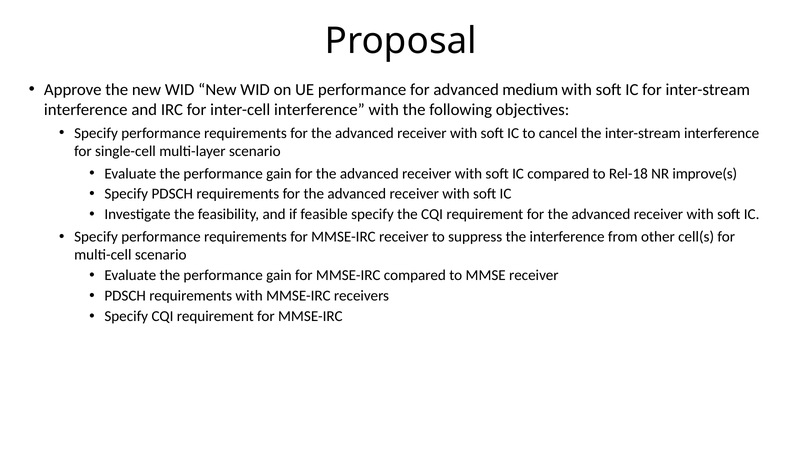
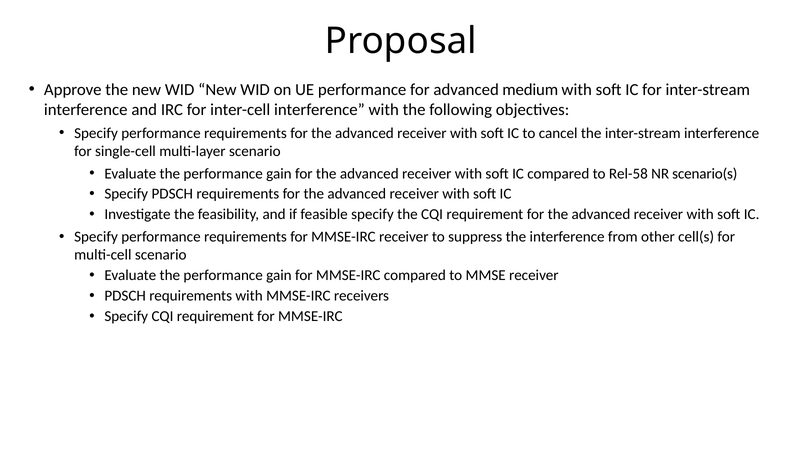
Rel-18: Rel-18 -> Rel-58 (628, 174)
improve(s: improve(s -> scenario(s (705, 174)
